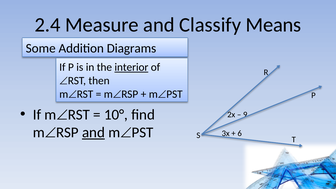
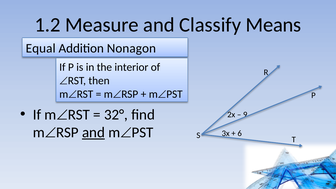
2.4: 2.4 -> 1.2 (47, 25)
Some: Some -> Equal (41, 48)
Diagrams: Diagrams -> Nonagon (131, 48)
interior underline: present -> none (131, 67)
10°: 10° -> 32° (116, 115)
